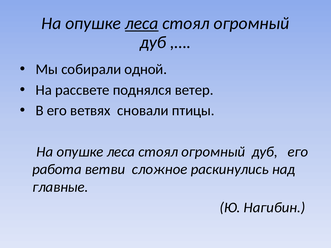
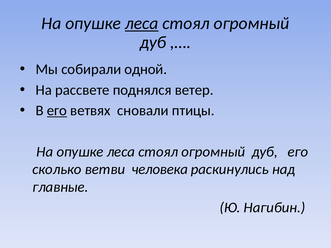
его underline: none -> present (57, 111)
работа: работа -> сколько (57, 170)
сложное: сложное -> человека (160, 170)
